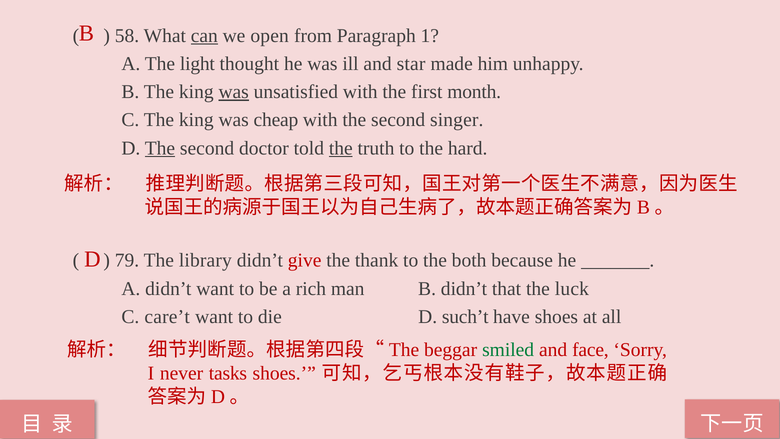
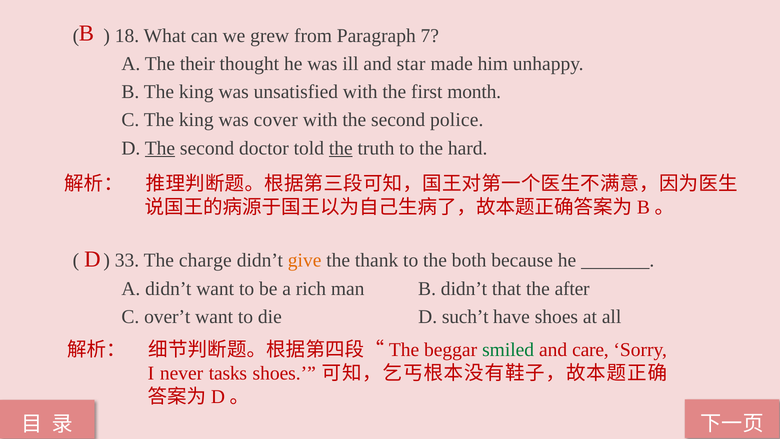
58: 58 -> 18 (127, 36)
can underline: present -> none (204, 36)
open: open -> grew (270, 36)
1: 1 -> 7 (430, 36)
light: light -> their (197, 64)
was underline: present -> none (234, 92)
cheap: cheap -> cover (276, 120)
singer: singer -> police (457, 120)
79: 79 -> 33 (127, 260)
library: library -> charge (205, 260)
give colour: red -> orange (305, 260)
luck: luck -> after (572, 288)
care’t: care’t -> over’t (167, 316)
face: face -> care (590, 350)
